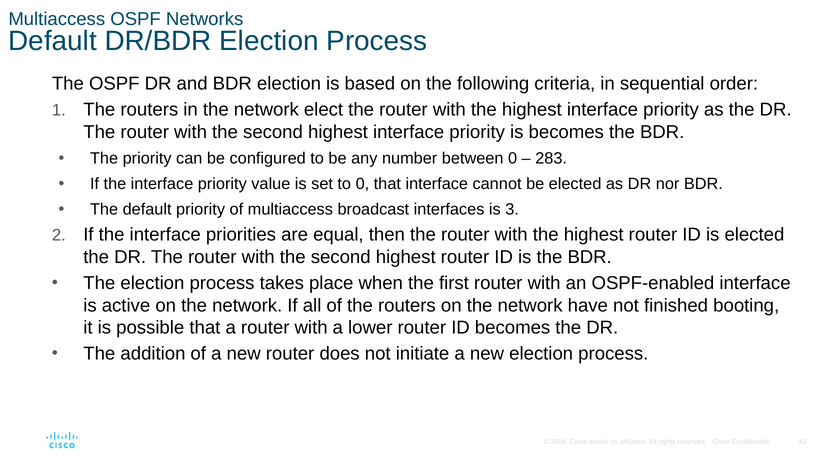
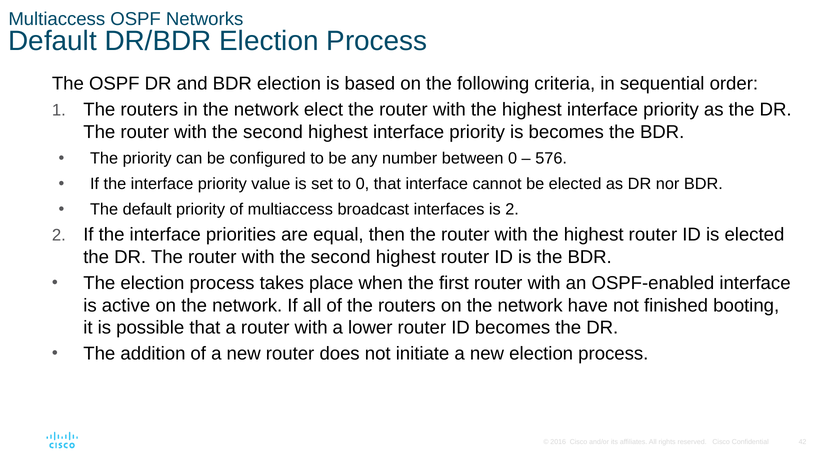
283: 283 -> 576 (551, 158)
is 3: 3 -> 2 (512, 210)
